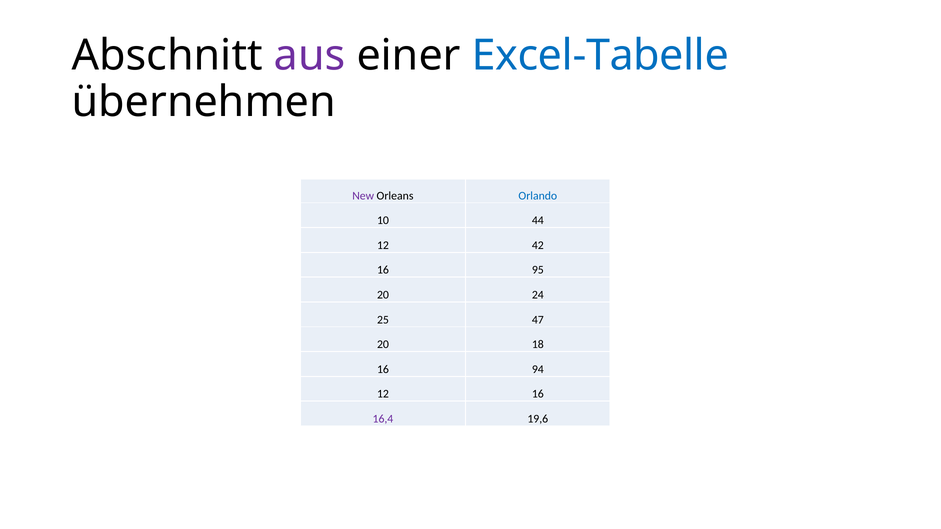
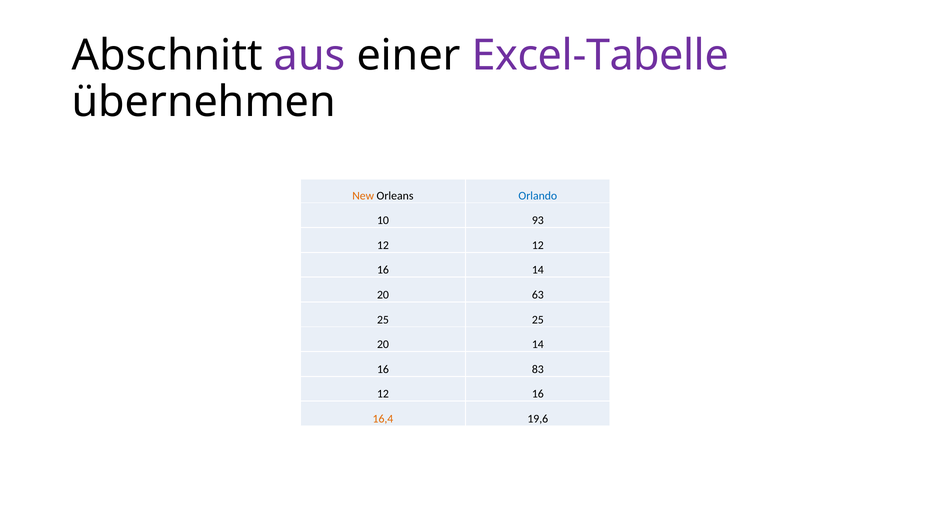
Excel-Tabelle colour: blue -> purple (600, 56)
New colour: purple -> orange (363, 196)
44: 44 -> 93 (538, 221)
12 42: 42 -> 12 (538, 245)
16 95: 95 -> 14 (538, 270)
24: 24 -> 63 (538, 295)
25 47: 47 -> 25 (538, 320)
20 18: 18 -> 14 (538, 345)
94: 94 -> 83 (538, 370)
16,4 colour: purple -> orange (383, 419)
